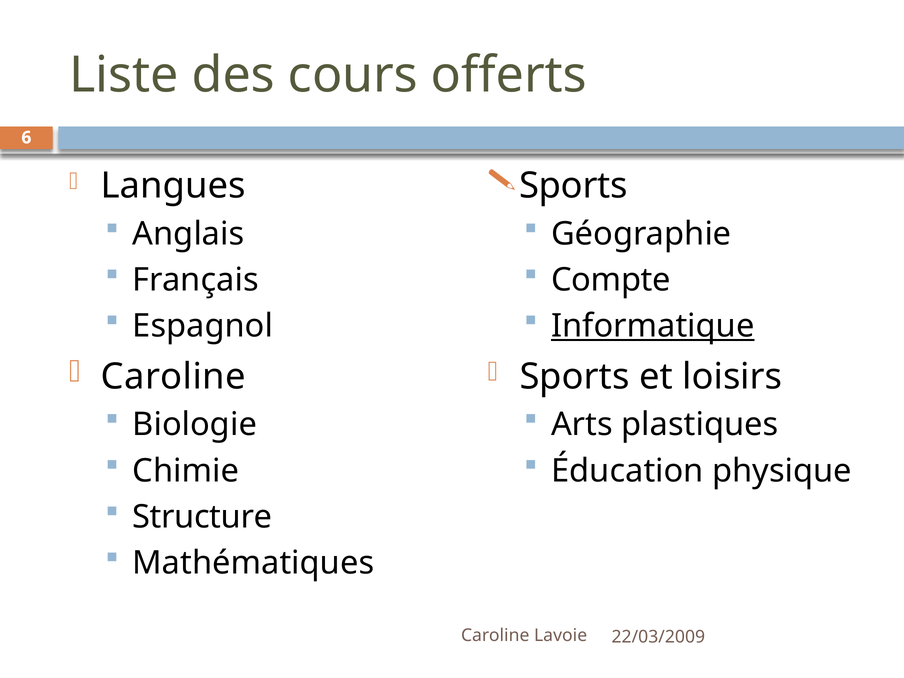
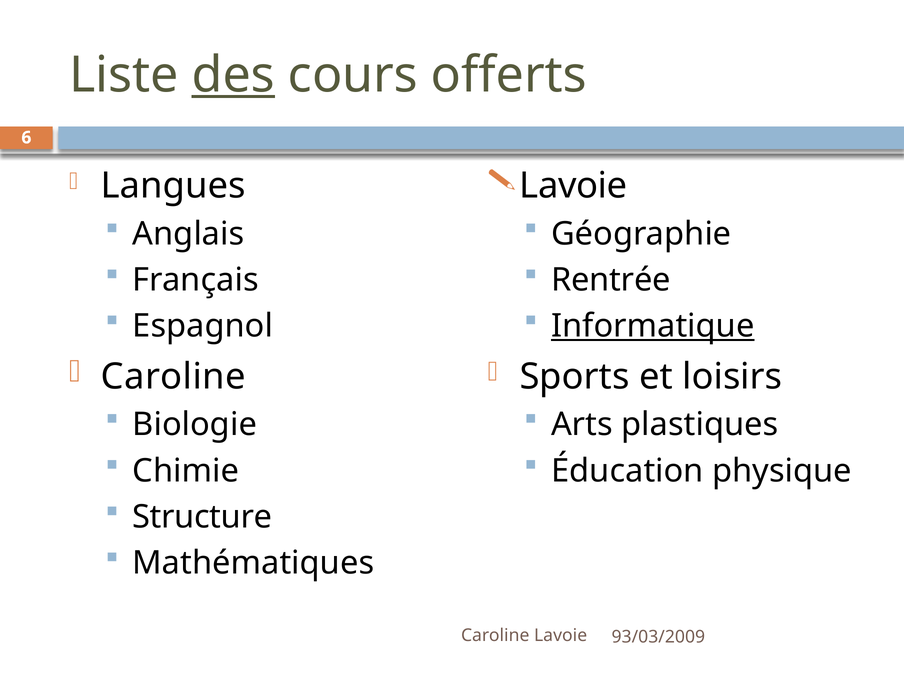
des underline: none -> present (233, 75)
Sports: Sports -> Lavoie (573, 186)
Compte: Compte -> Rentrée (611, 280)
22/03/2009: 22/03/2009 -> 93/03/2009 (658, 637)
